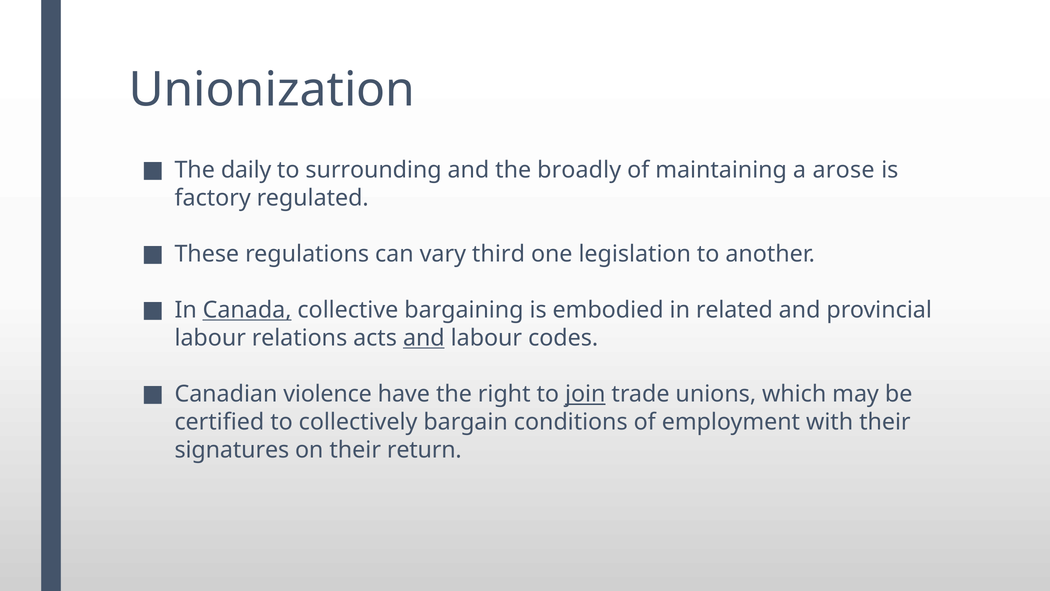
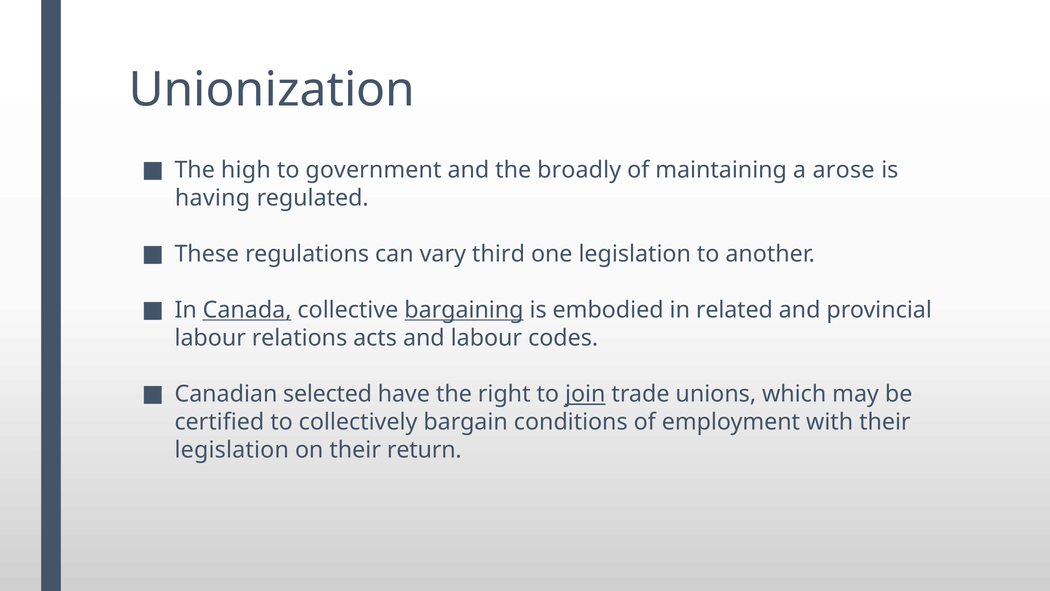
daily: daily -> high (246, 170)
surrounding: surrounding -> government (373, 170)
factory: factory -> having (213, 198)
bargaining underline: none -> present (464, 310)
and underline: present -> none (424, 338)
violence: violence -> selected (328, 394)
signatures: signatures -> legislation (232, 450)
